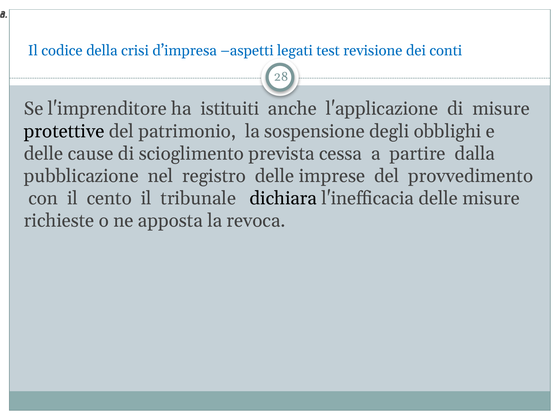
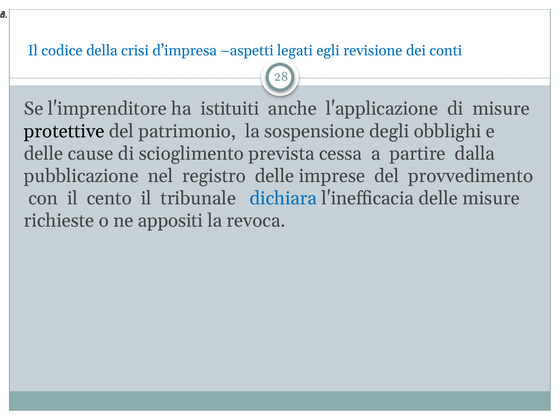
test: test -> egli (328, 51)
dichiara colour: black -> blue (283, 198)
apposta: apposta -> appositi (170, 221)
